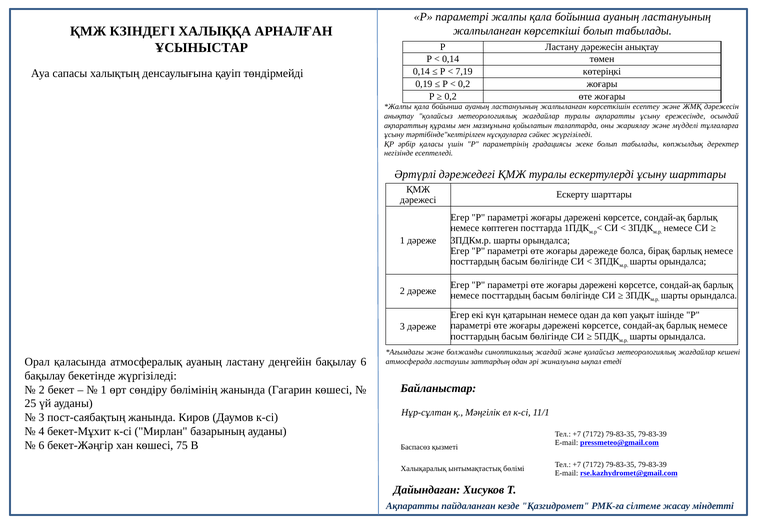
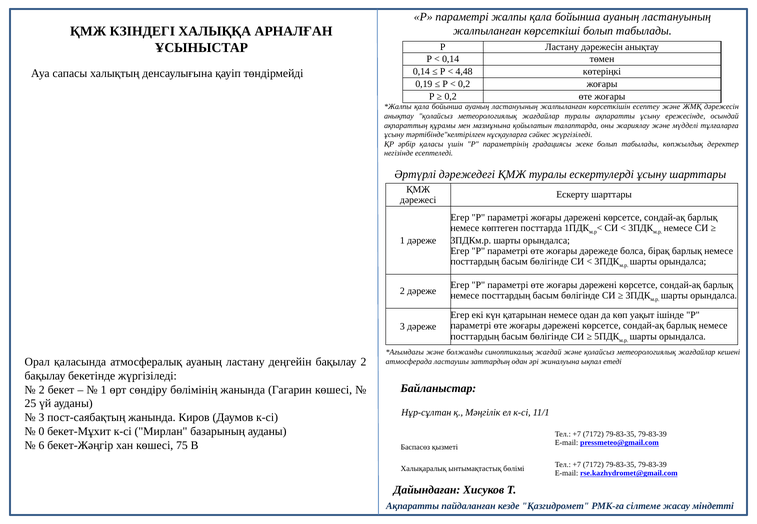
7,19: 7,19 -> 4,48 (464, 71)
бақылау 6: 6 -> 2 (363, 362)
4: 4 -> 0 (42, 432)
